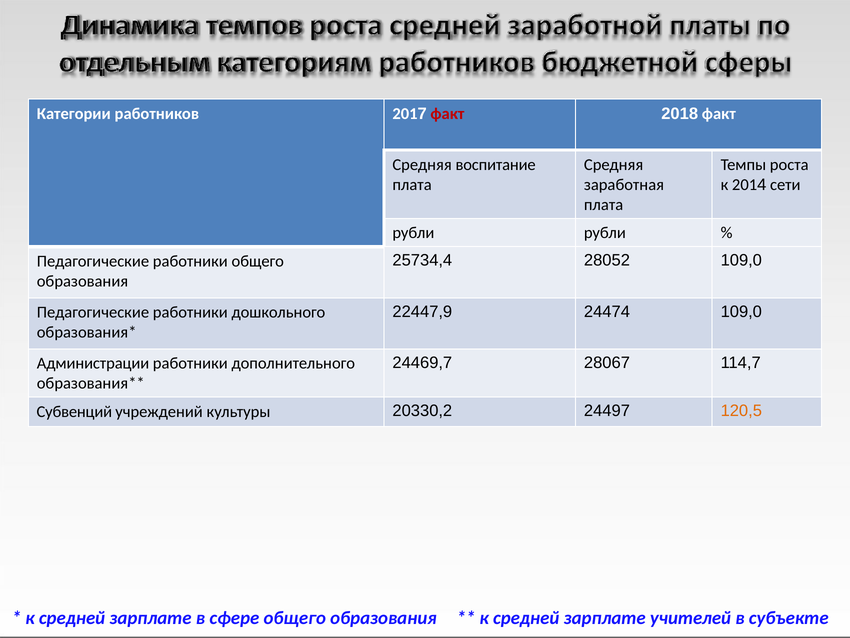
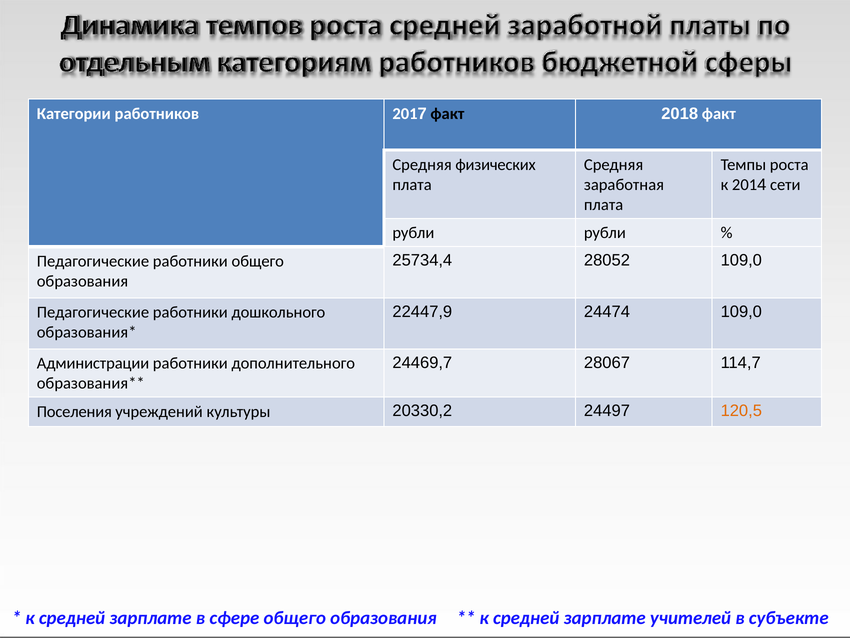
факт colour: red -> black (447, 114)
воспитание: воспитание -> физических (496, 165)
Субвенций: Субвенций -> Поселения (74, 411)
